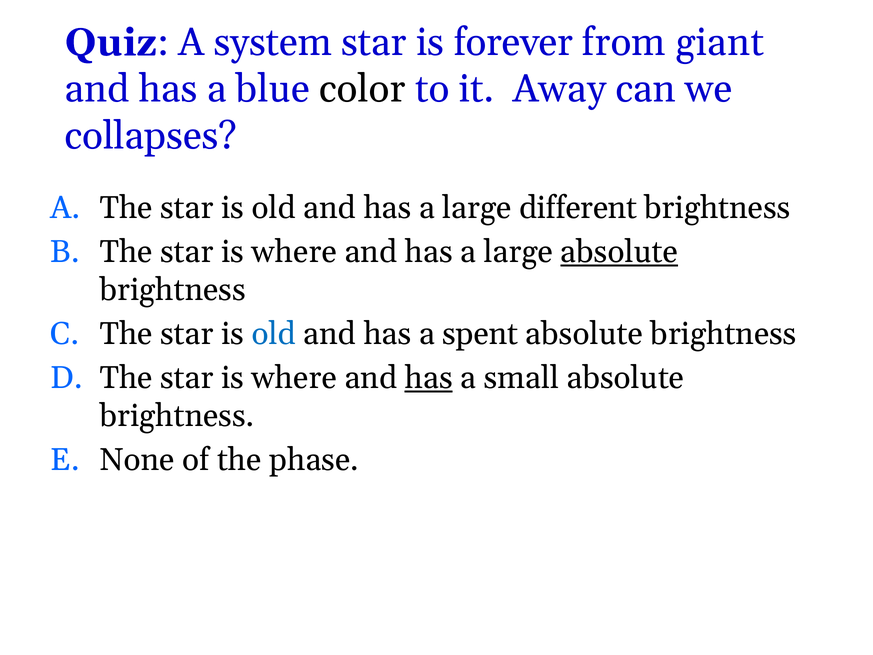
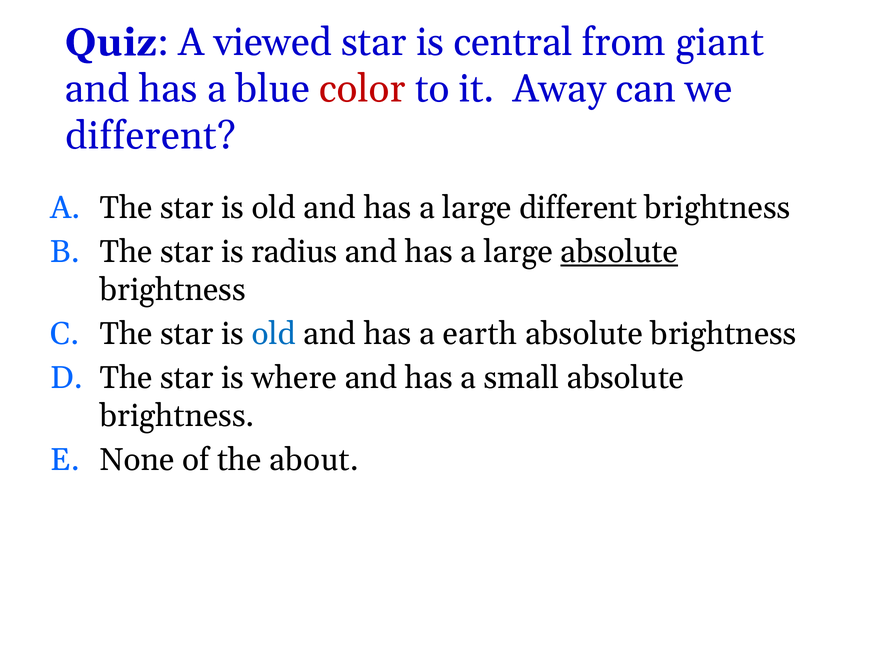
system: system -> viewed (273, 43)
forever: forever -> central (513, 43)
color colour: black -> red (363, 89)
collapses: collapses -> different (151, 136)
where: where -> radius (294, 252)
spent: spent -> earth (480, 334)
has underline: present -> none (429, 378)
phase: phase -> about (314, 460)
